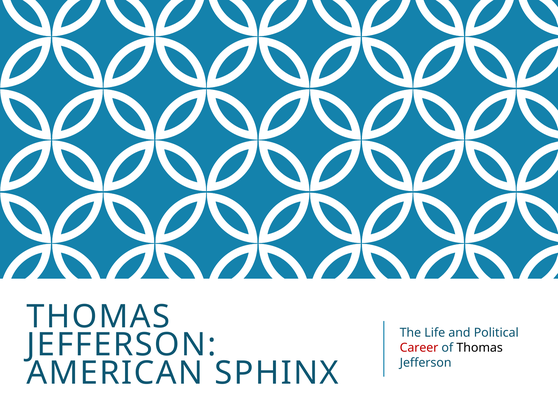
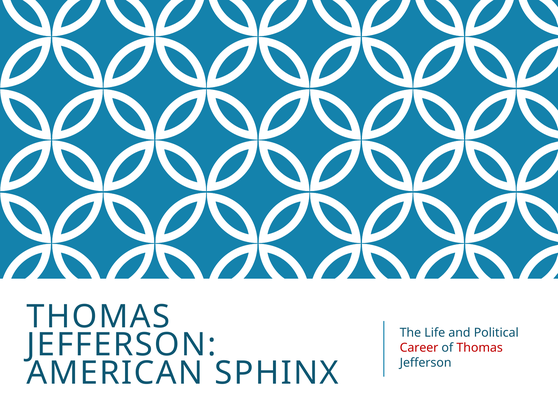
Thomas colour: black -> red (480, 348)
